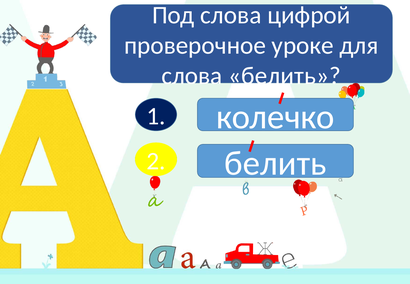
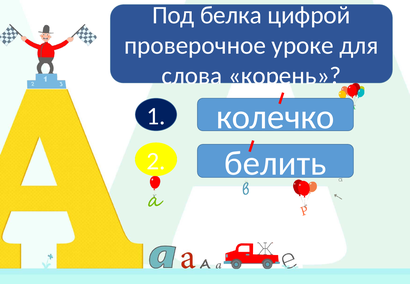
Под слова: слова -> белка (231, 15)
слова белить: белить -> корень (285, 76)
